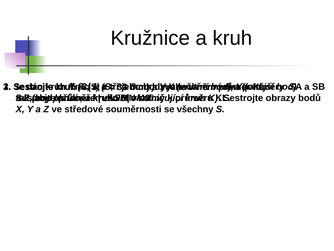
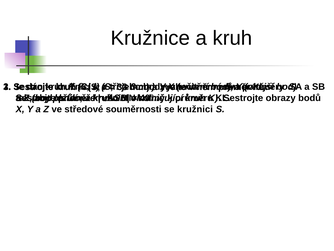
se všechny: všechny -> kružnici (195, 109)
